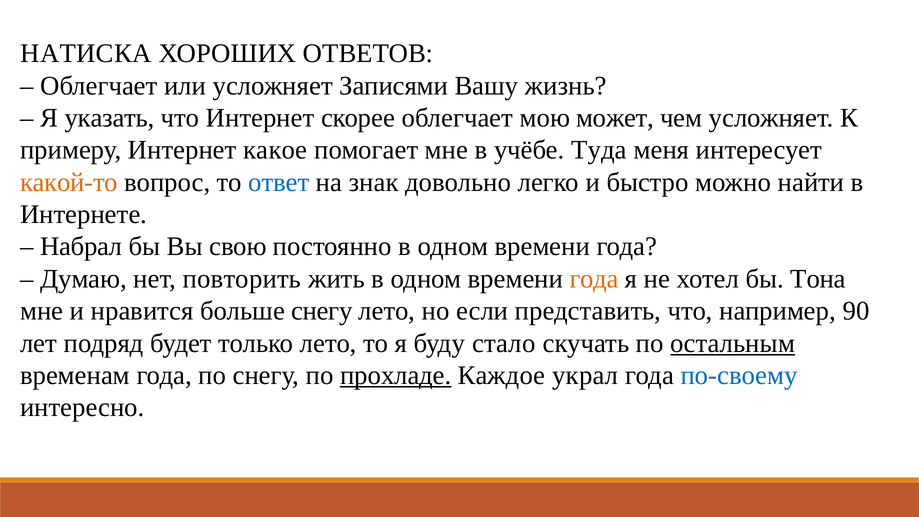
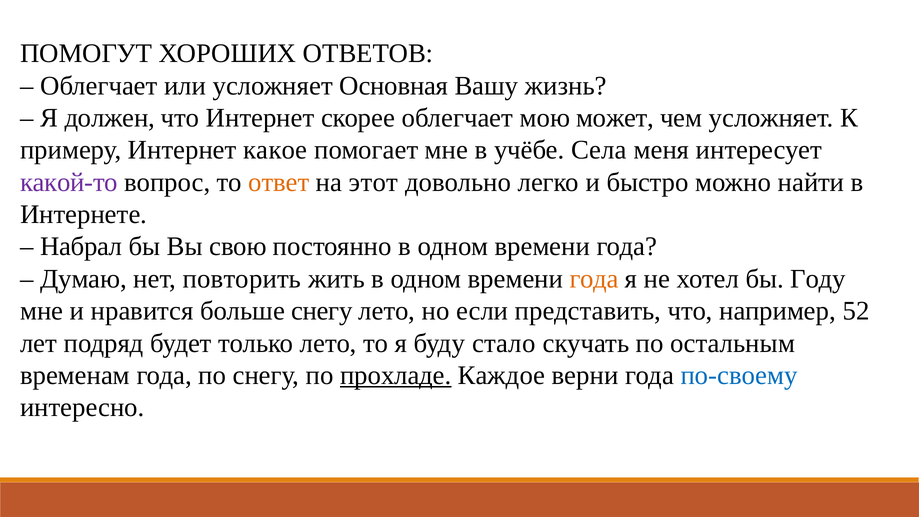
НАТИСКА: НАТИСКА -> ПОМОГУТ (86, 54)
Записями: Записями -> Основная (394, 86)
указать: указать -> должен (110, 118)
Туда: Туда -> Села (599, 150)
какой-то colour: orange -> purple (69, 182)
ответ colour: blue -> orange (279, 182)
знак: знак -> этот (374, 182)
Тона: Тона -> Году (818, 279)
90: 90 -> 52 (856, 311)
остальным underline: present -> none (733, 343)
украл: украл -> верни (585, 375)
